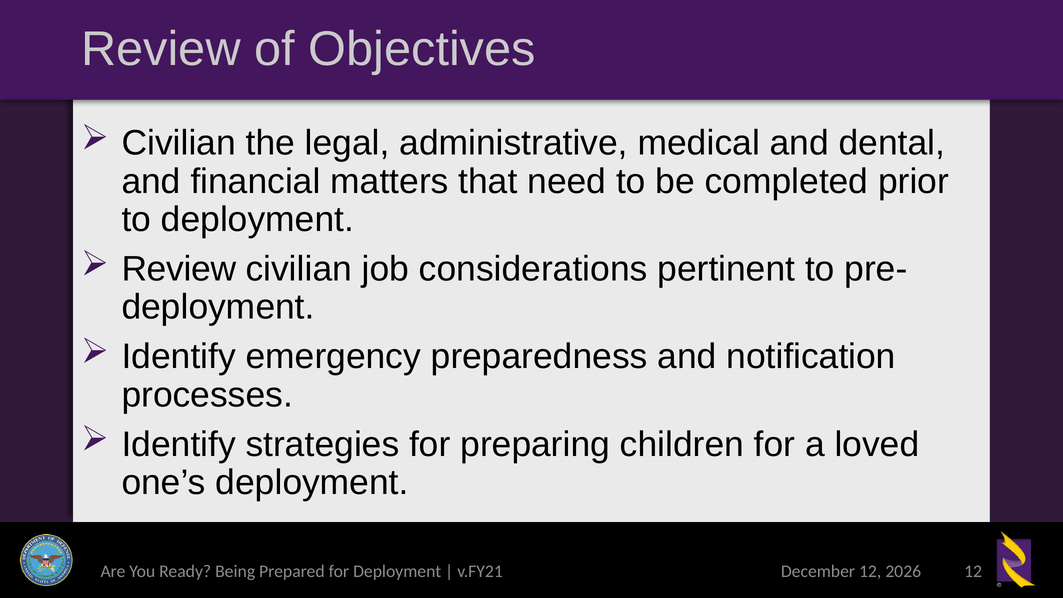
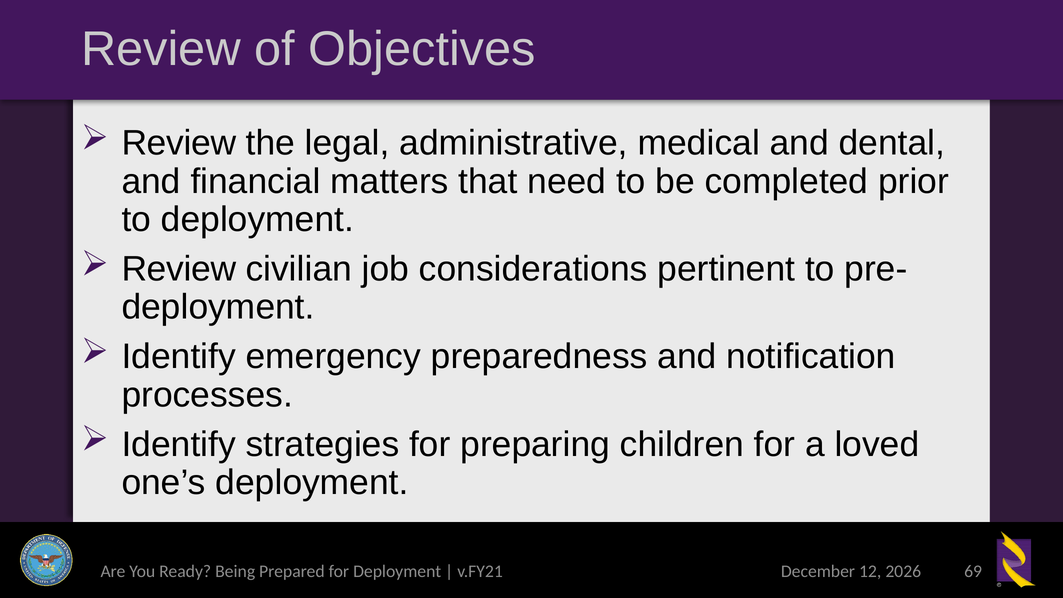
Civilian: Civilian -> Review (179, 143)
v.FY21 12: 12 -> 69 (973, 571)
